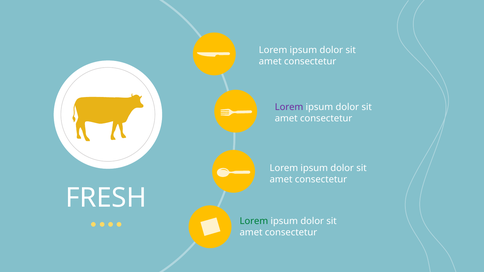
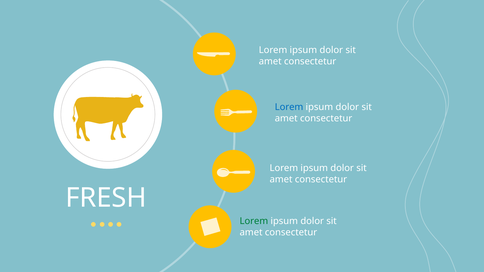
Lorem colour: purple -> blue (289, 107)
